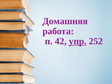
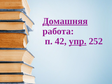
Домашняя underline: none -> present (65, 21)
